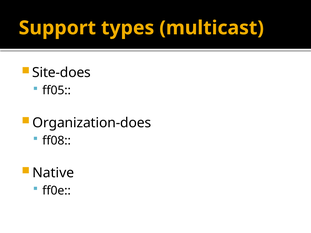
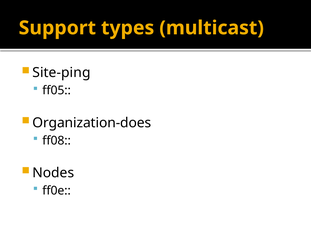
Site-does: Site-does -> Site-ping (61, 73)
Native: Native -> Nodes (53, 173)
